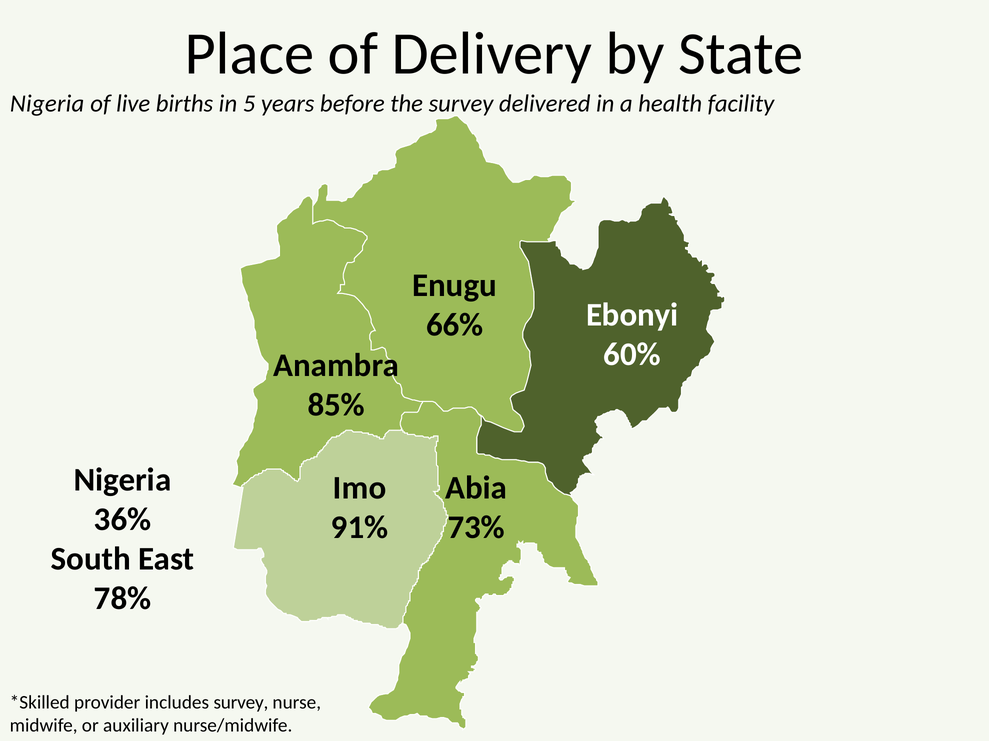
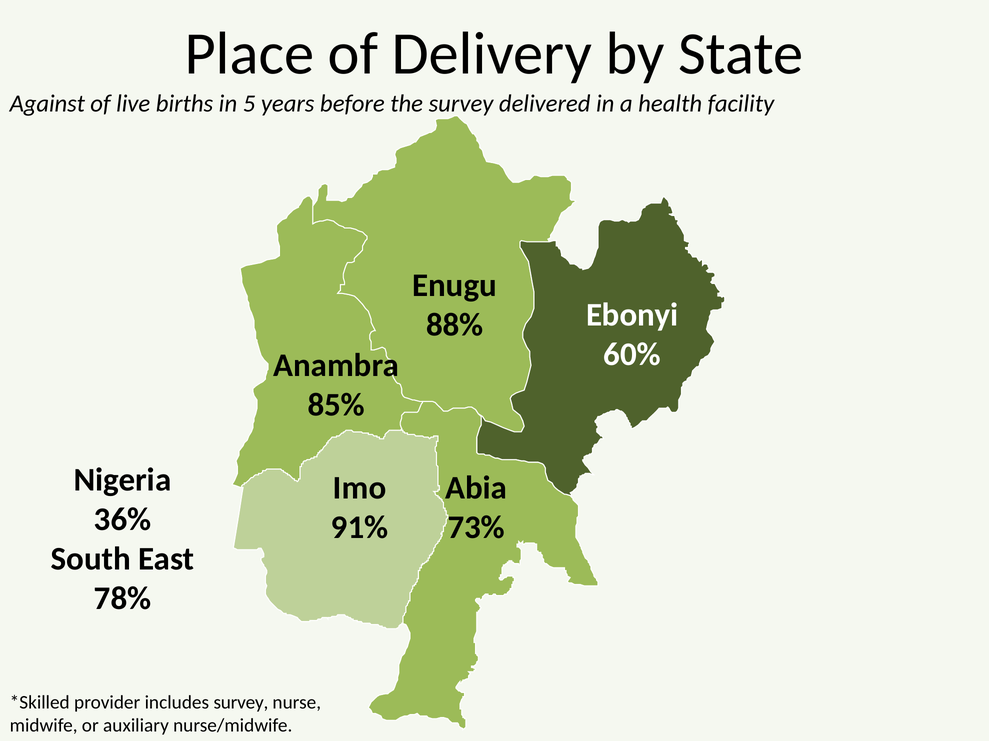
Nigeria: Nigeria -> Against (47, 104)
66%: 66% -> 88% (455, 325)
